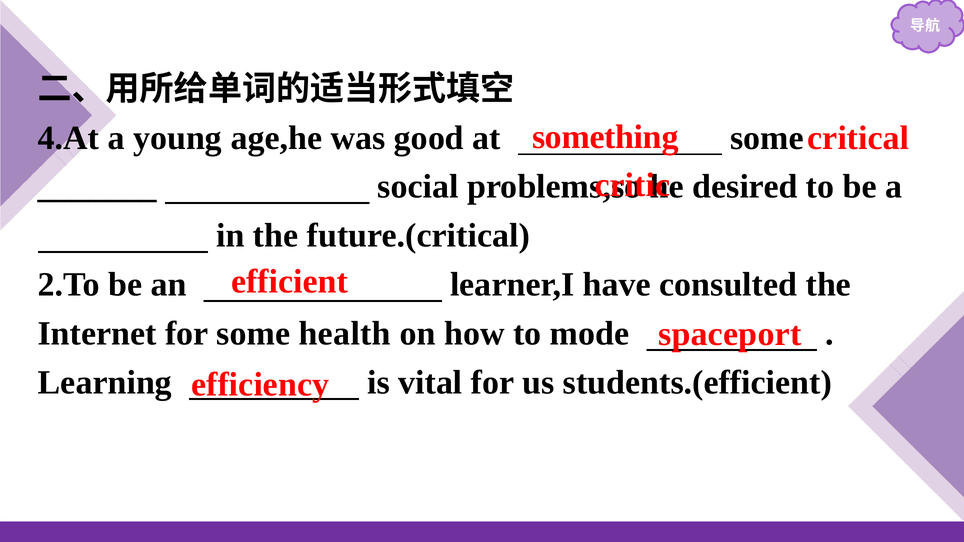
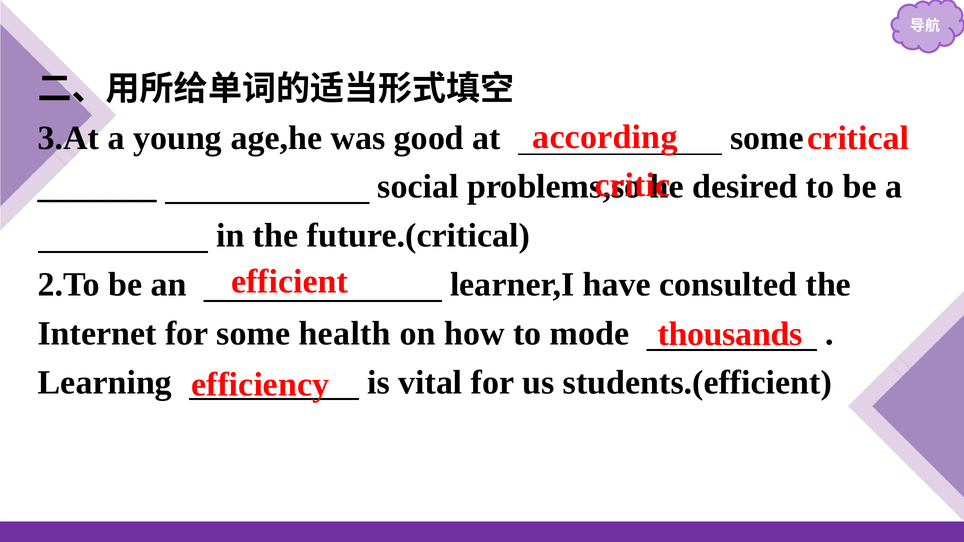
something: something -> according (605, 137)
4.At: 4.At -> 3.At (69, 138)
spaceport: spaceport -> thousands (730, 334)
